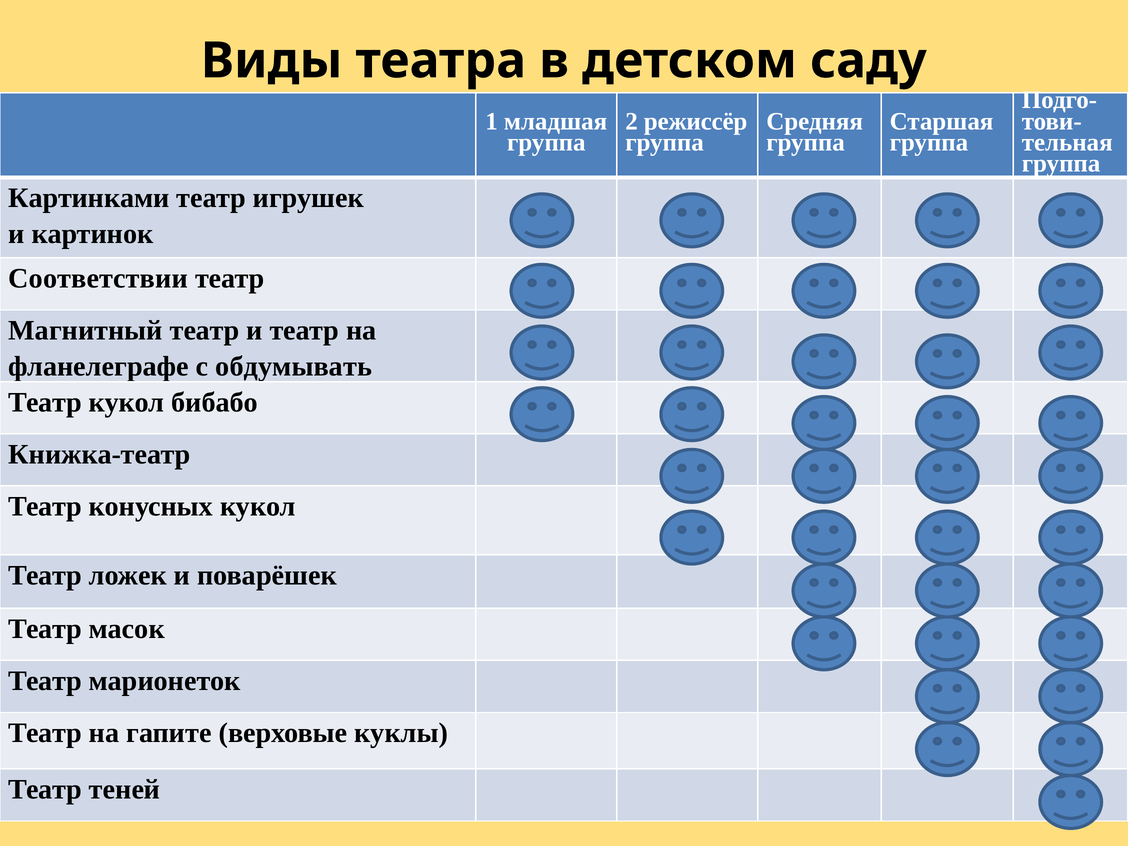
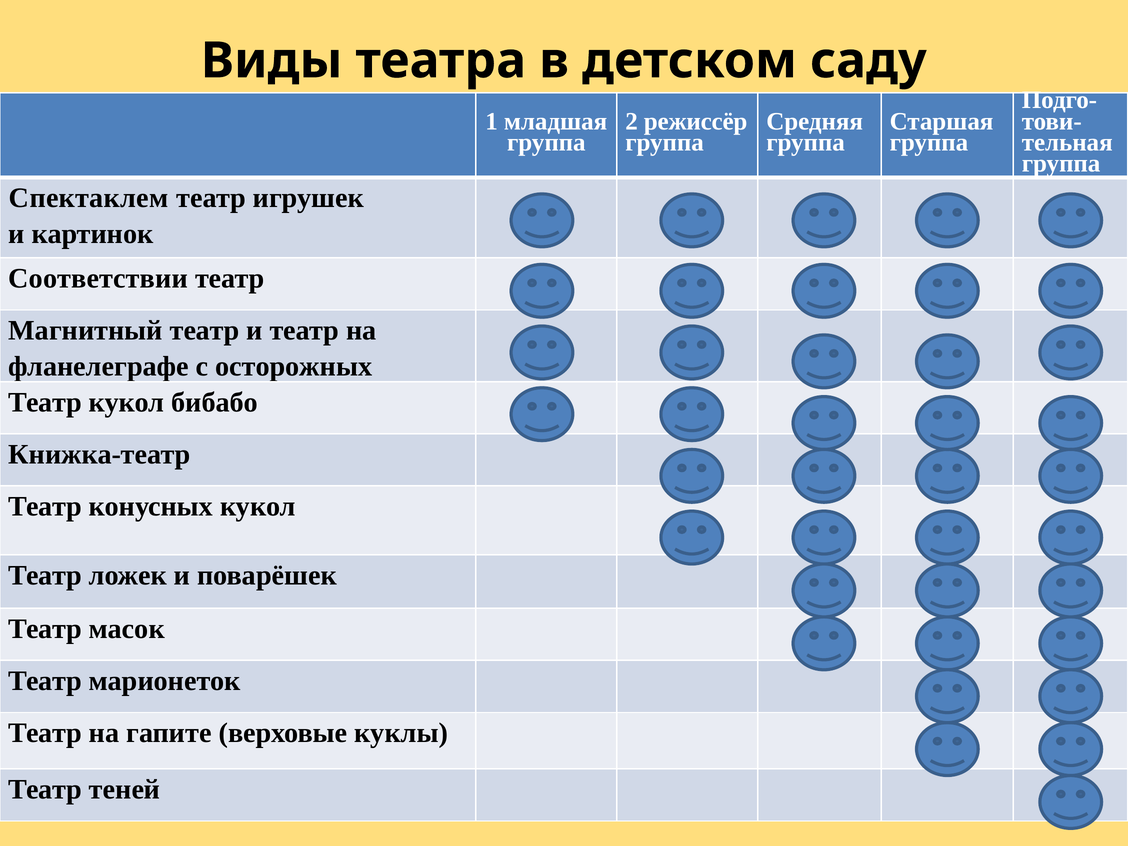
Картинками: Картинками -> Спектаклем (89, 198)
обдумывать: обдумывать -> осторожных (294, 366)
